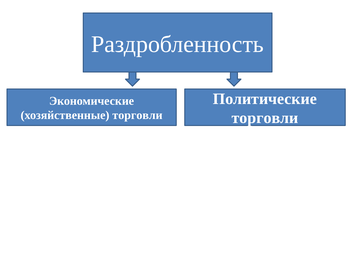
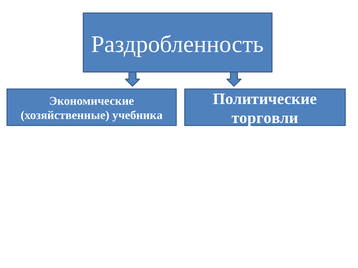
хозяйственные торговли: торговли -> учебника (137, 115)
